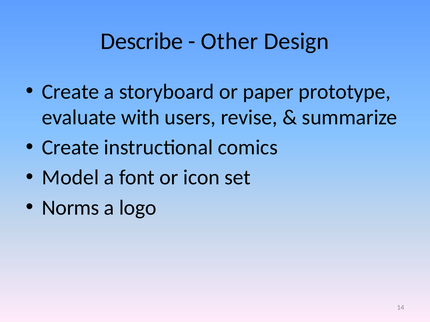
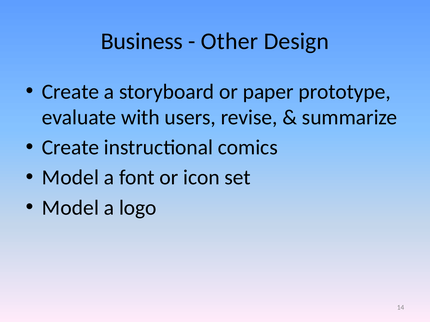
Describe: Describe -> Business (142, 41)
Norms: Norms -> Model (70, 208)
